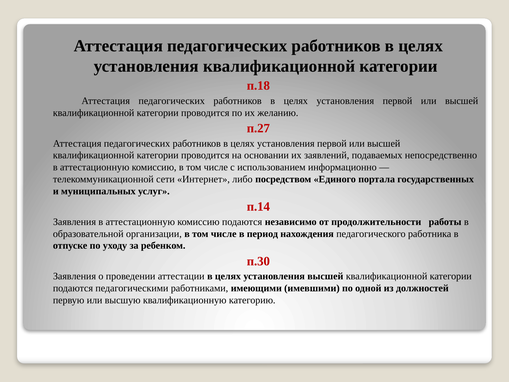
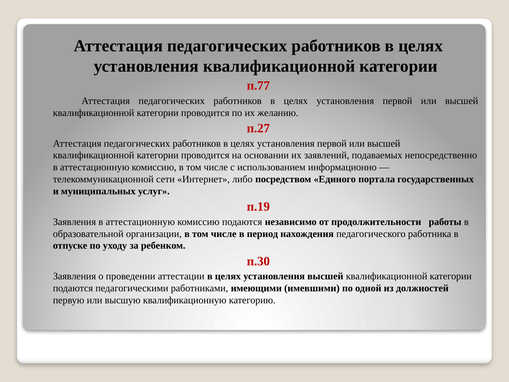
п.18: п.18 -> п.77 (258, 86)
п.14: п.14 -> п.19 (258, 207)
